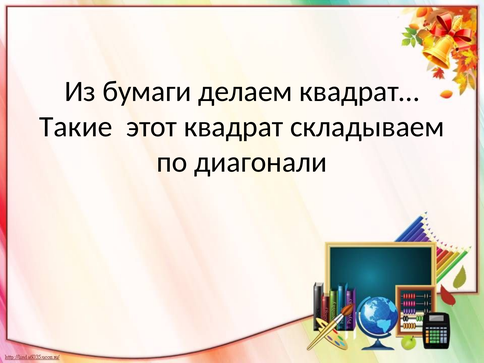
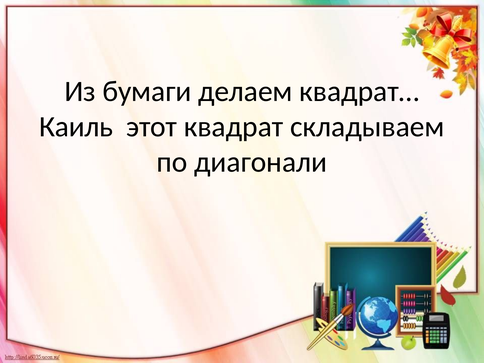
Такие: Такие -> Каиль (76, 127)
